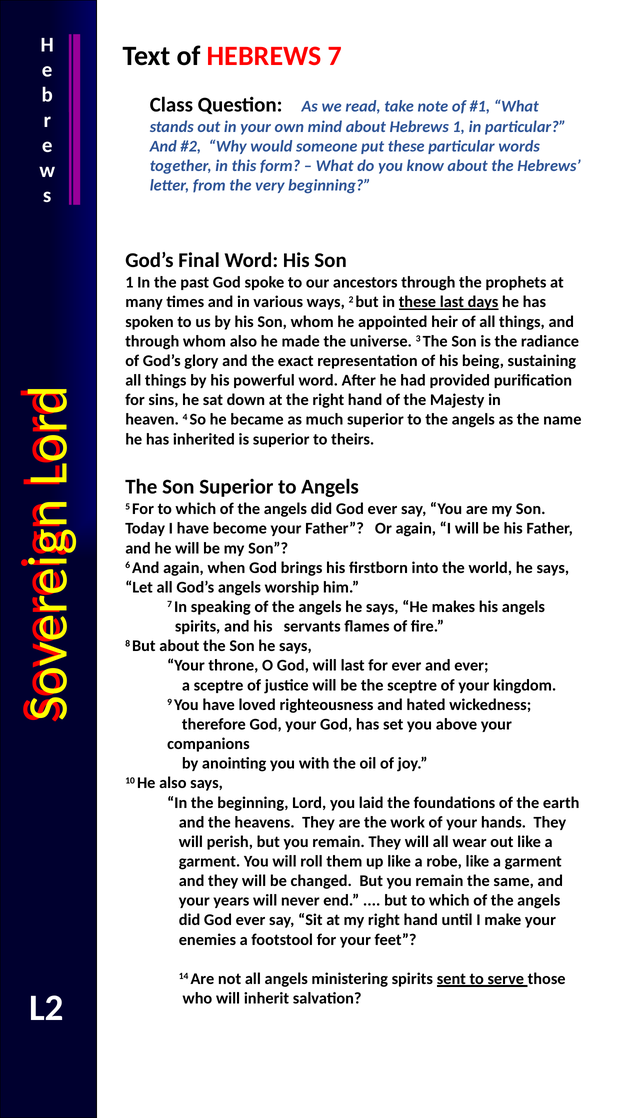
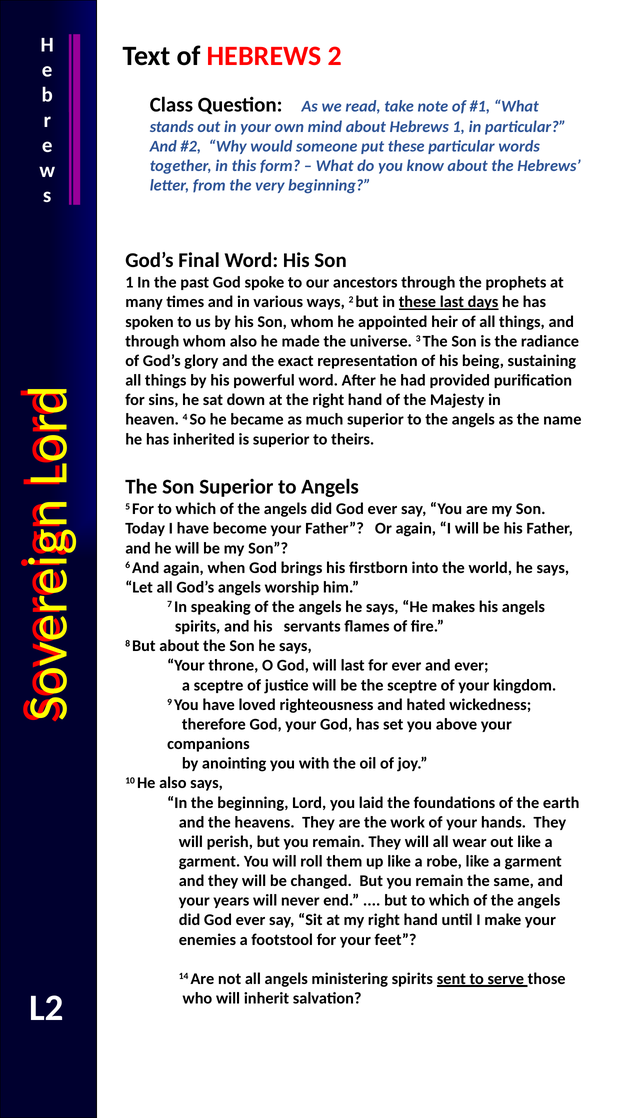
HEBREWS 7: 7 -> 2 (335, 56)
